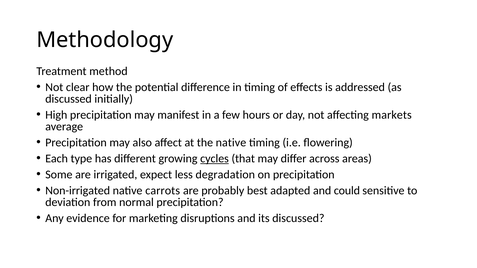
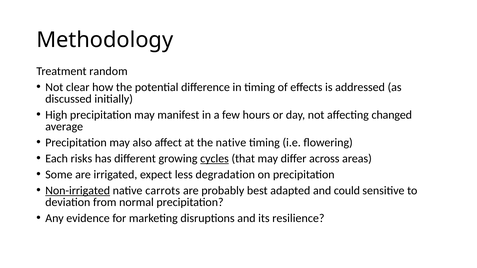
method: method -> random (108, 71)
markets: markets -> changed (392, 115)
type: type -> risks (81, 159)
Non-irrigated underline: none -> present (78, 191)
its discussed: discussed -> resilience (298, 219)
